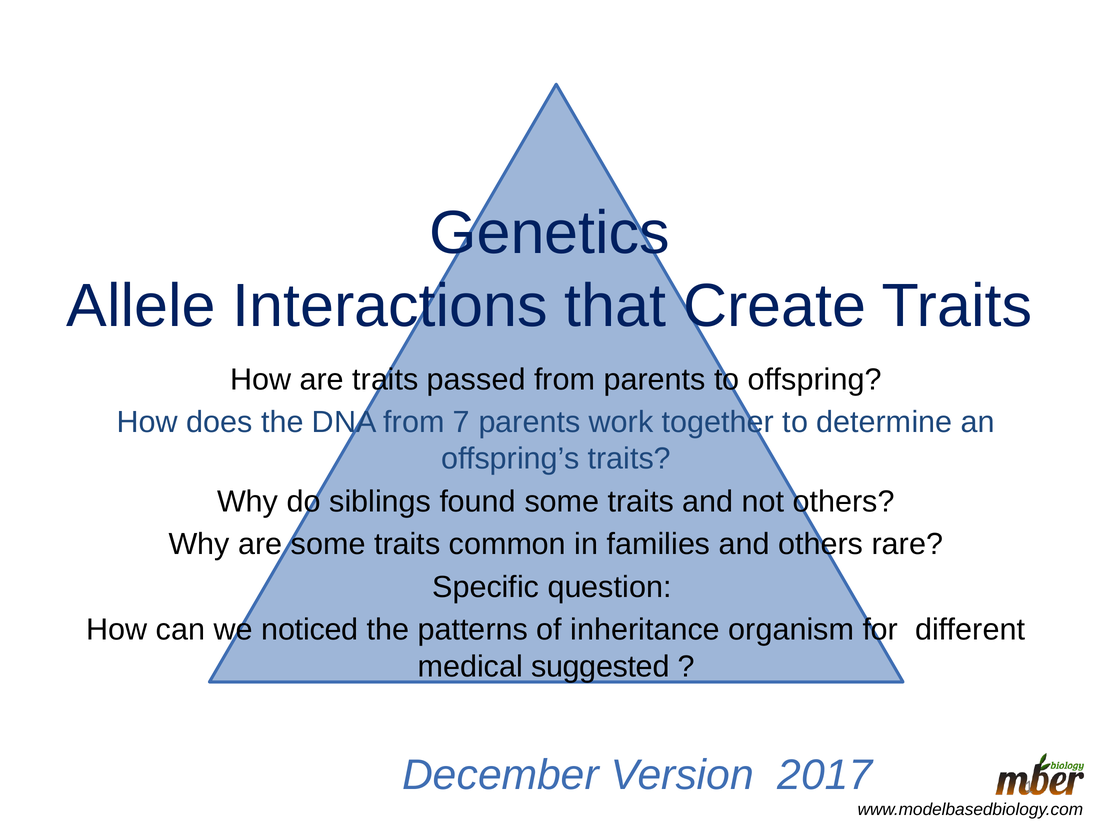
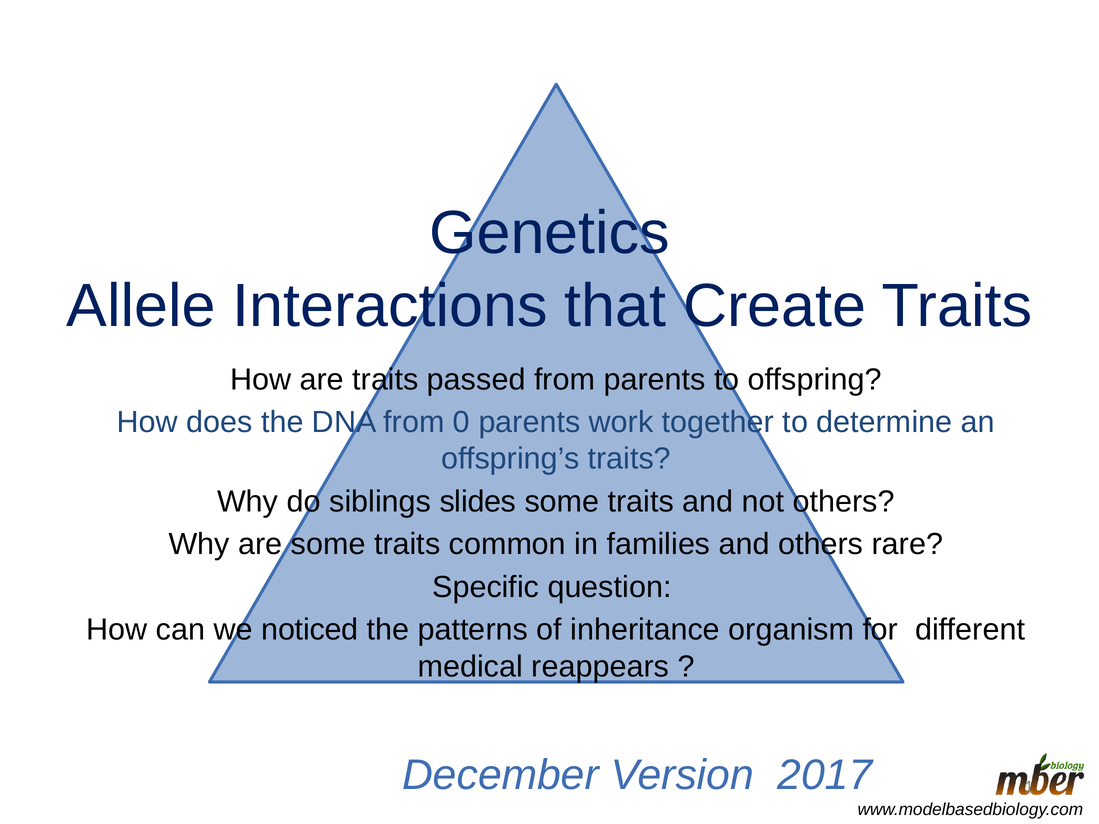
7: 7 -> 0 (461, 422)
found: found -> slides (478, 502)
suggested: suggested -> reappears (600, 667)
